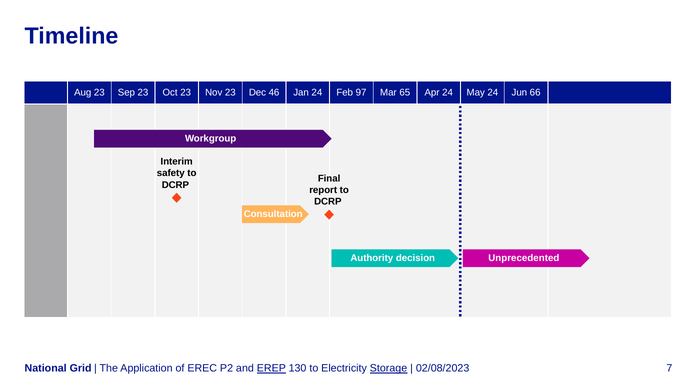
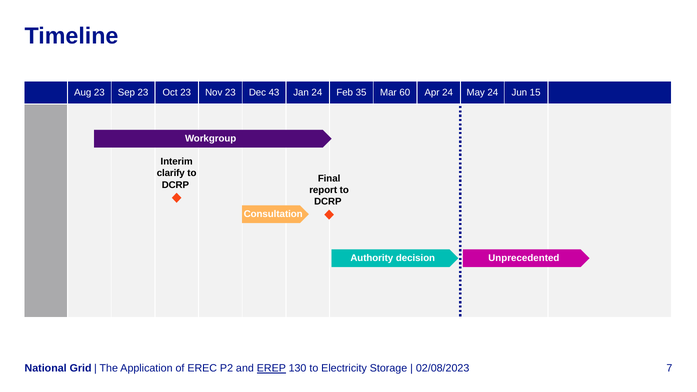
46: 46 -> 43 (274, 93)
97: 97 -> 35 (361, 93)
65: 65 -> 60 (405, 93)
66: 66 -> 15 (535, 93)
safety: safety -> clarify (171, 173)
Storage underline: present -> none (389, 369)
